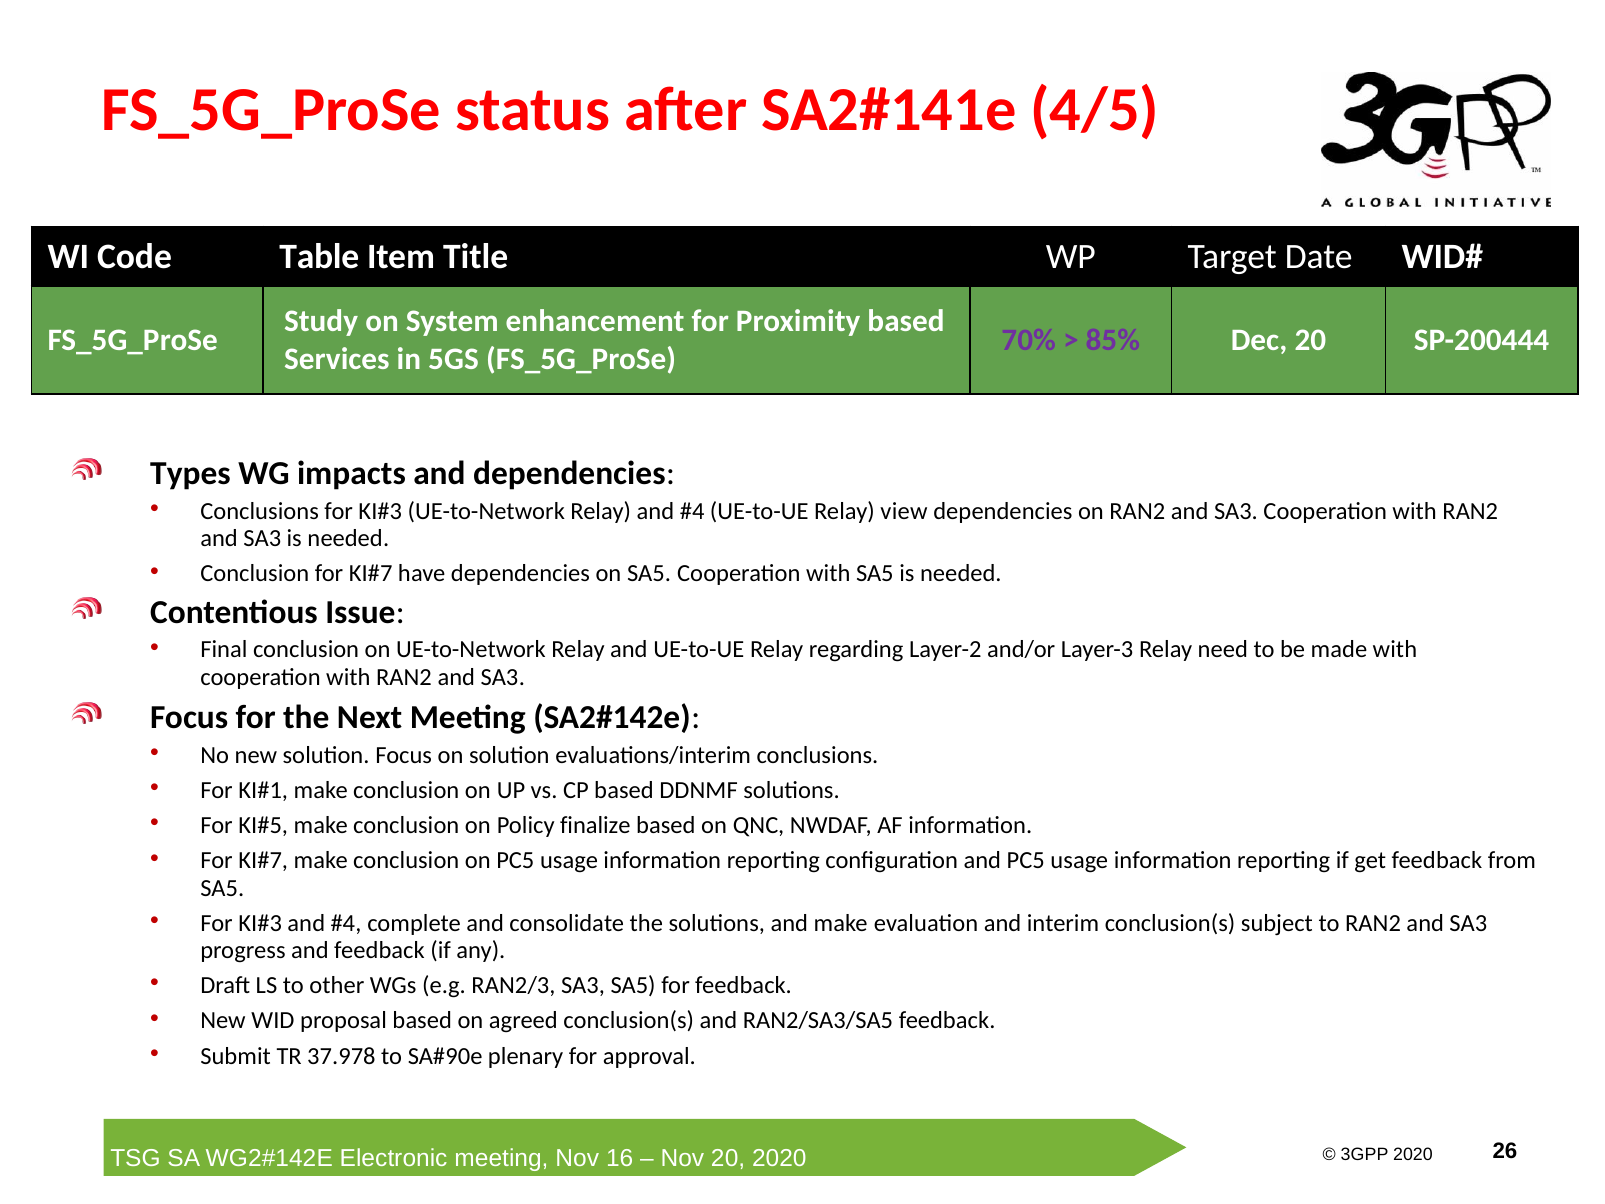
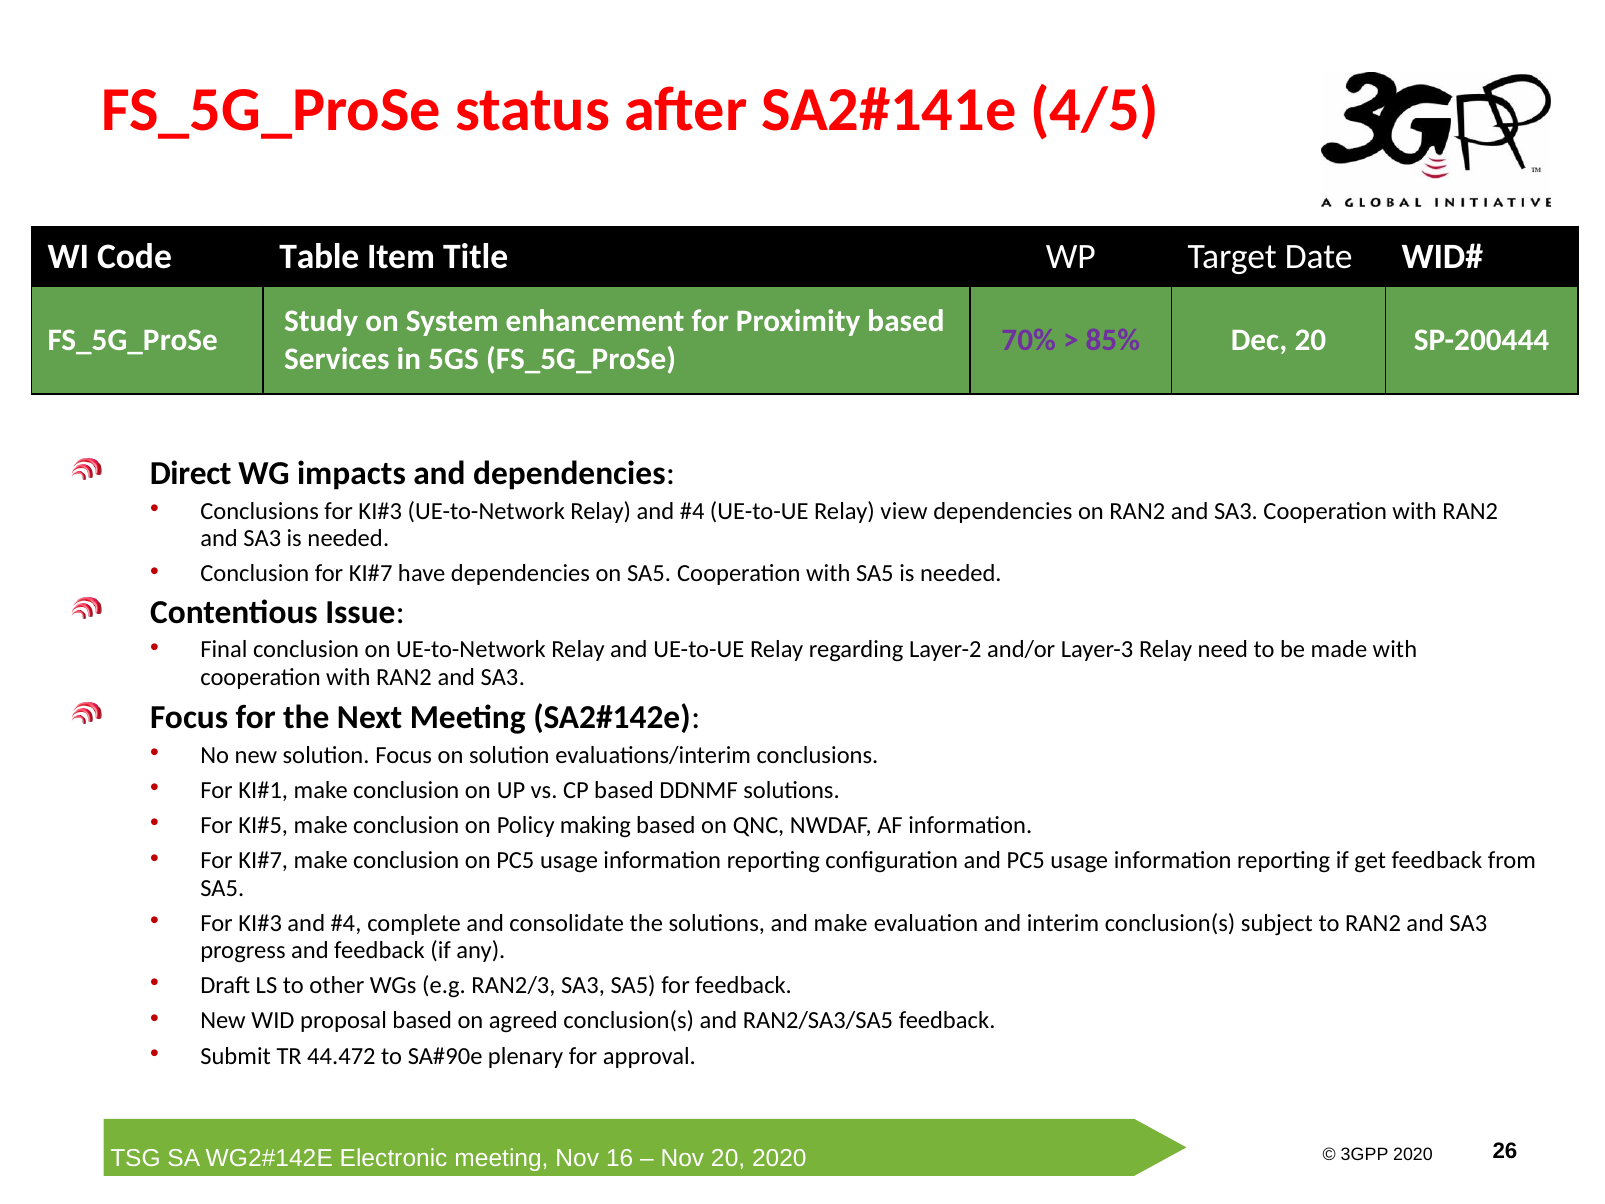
Types: Types -> Direct (191, 474)
finalize: finalize -> making (595, 825)
37.978: 37.978 -> 44.472 (341, 1056)
